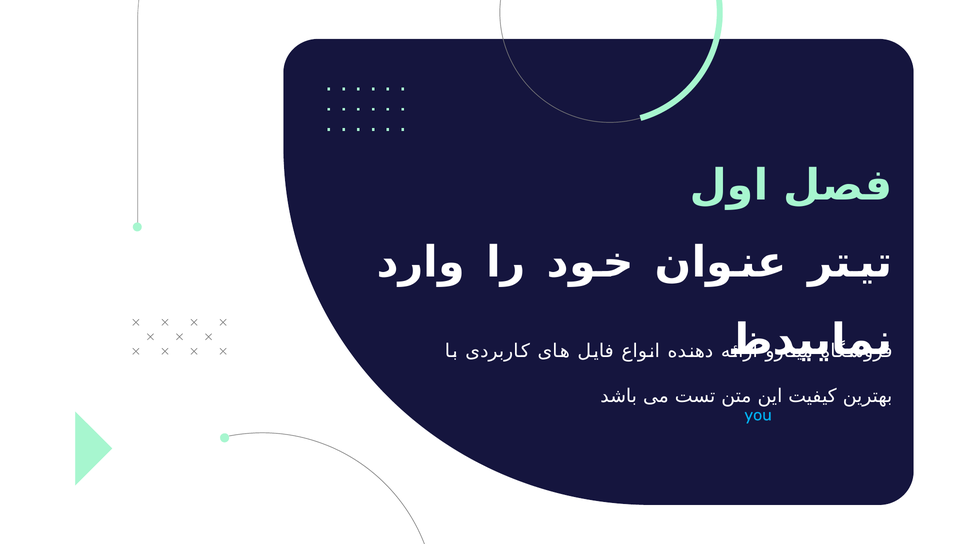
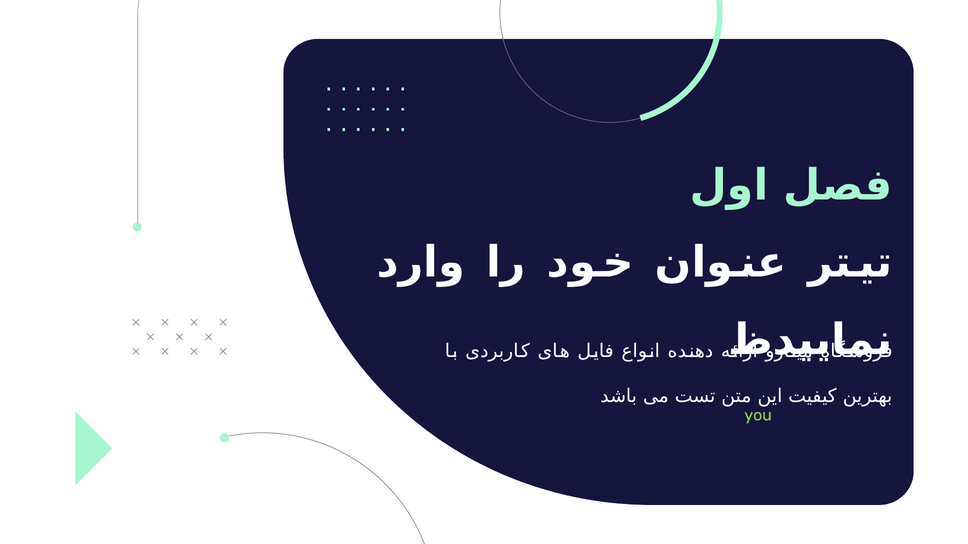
you colour: light blue -> light green (758, 415)
